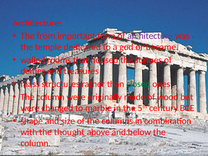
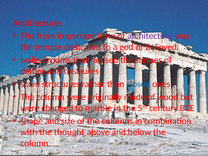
became: became -> believed (162, 47)
mass: mass -> slave (30, 84)
closed colour: green -> blue (138, 84)
